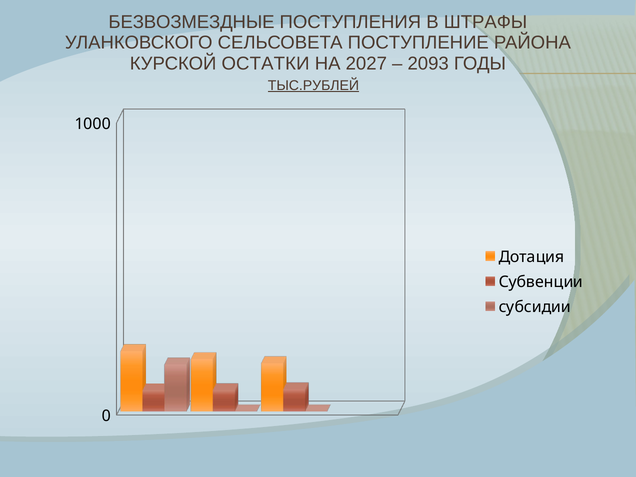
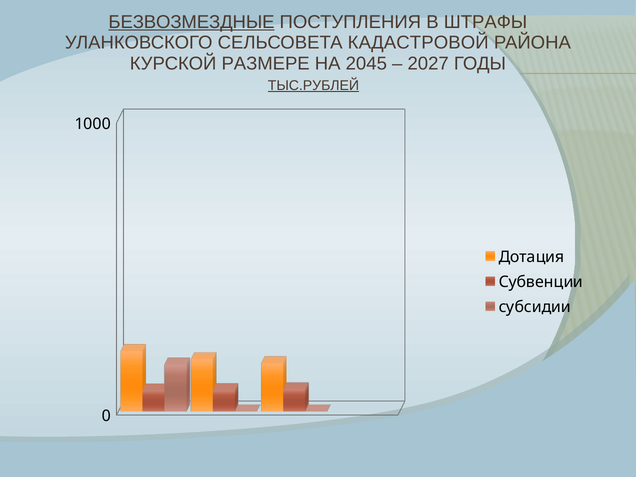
БЕЗВОЗМЕЗДНЫЕ underline: none -> present (192, 22)
ПОСТУПЛЕНИЕ: ПОСТУПЛЕНИЕ -> КАДАСТРОВОЙ (418, 43)
ОСТАТКИ: ОСТАТКИ -> РАЗМЕРЕ (266, 63)
2027: 2027 -> 2045 (366, 63)
2093: 2093 -> 2027 (428, 63)
